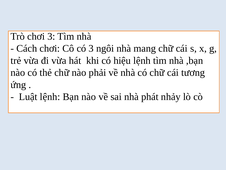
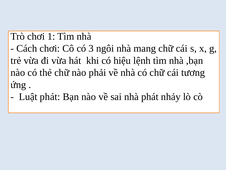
chơi 3: 3 -> 1 (51, 36)
Luật lệnh: lệnh -> phát (50, 97)
